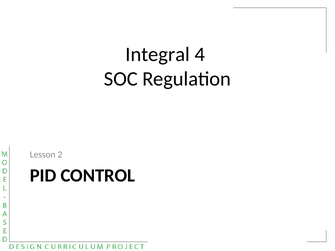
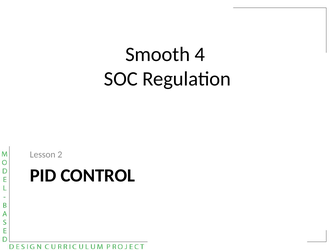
Integral: Integral -> Smooth (158, 54)
